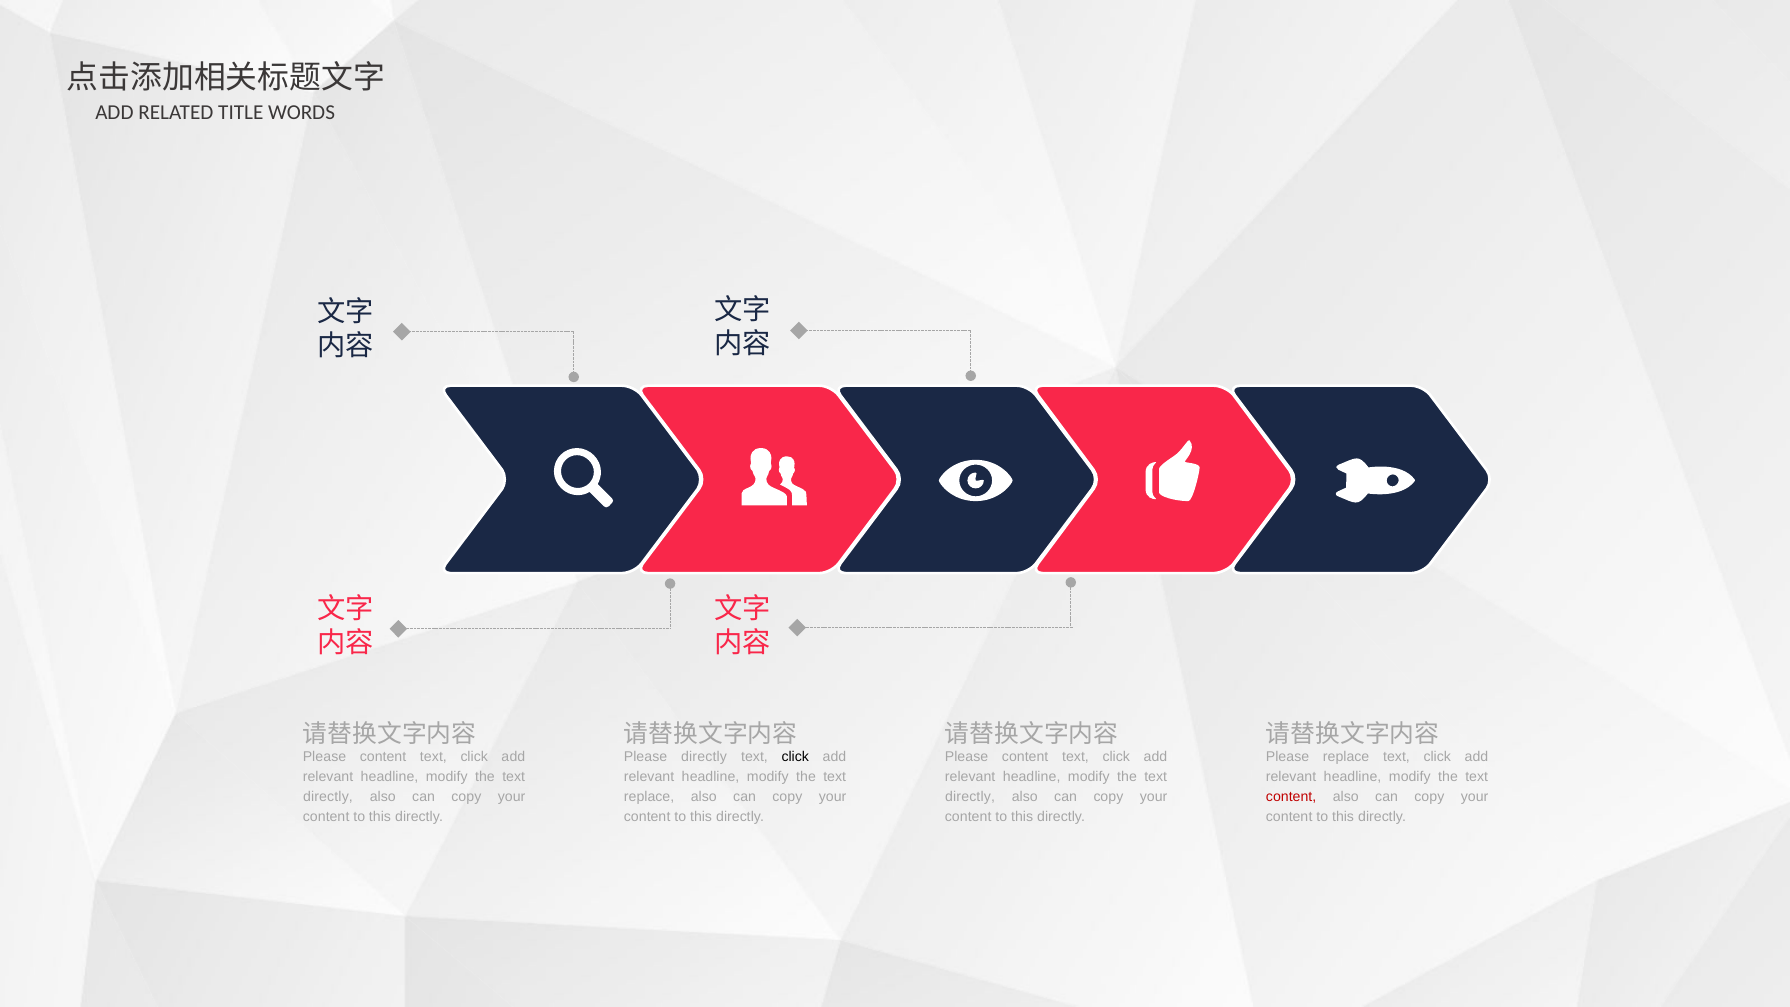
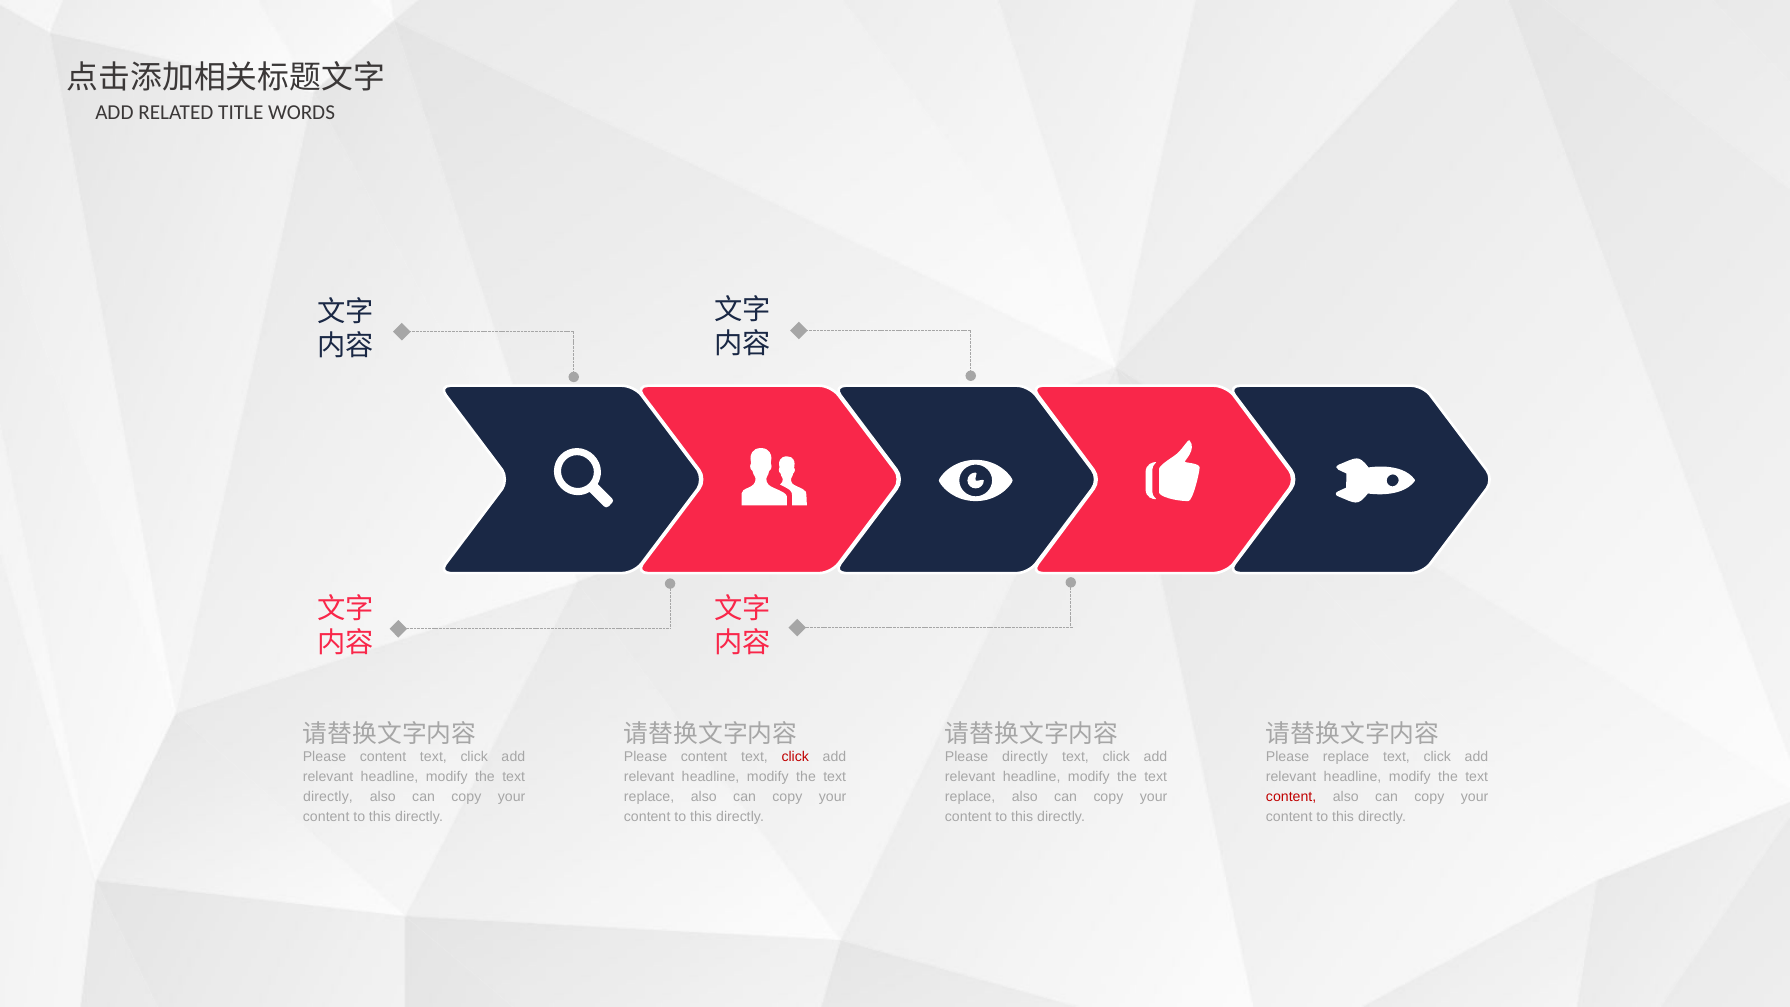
directly: directly -> content (704, 756)
click colour: black -> red (795, 756)
content: content -> directly (1025, 756)
directly: directly -> replace (970, 797)
